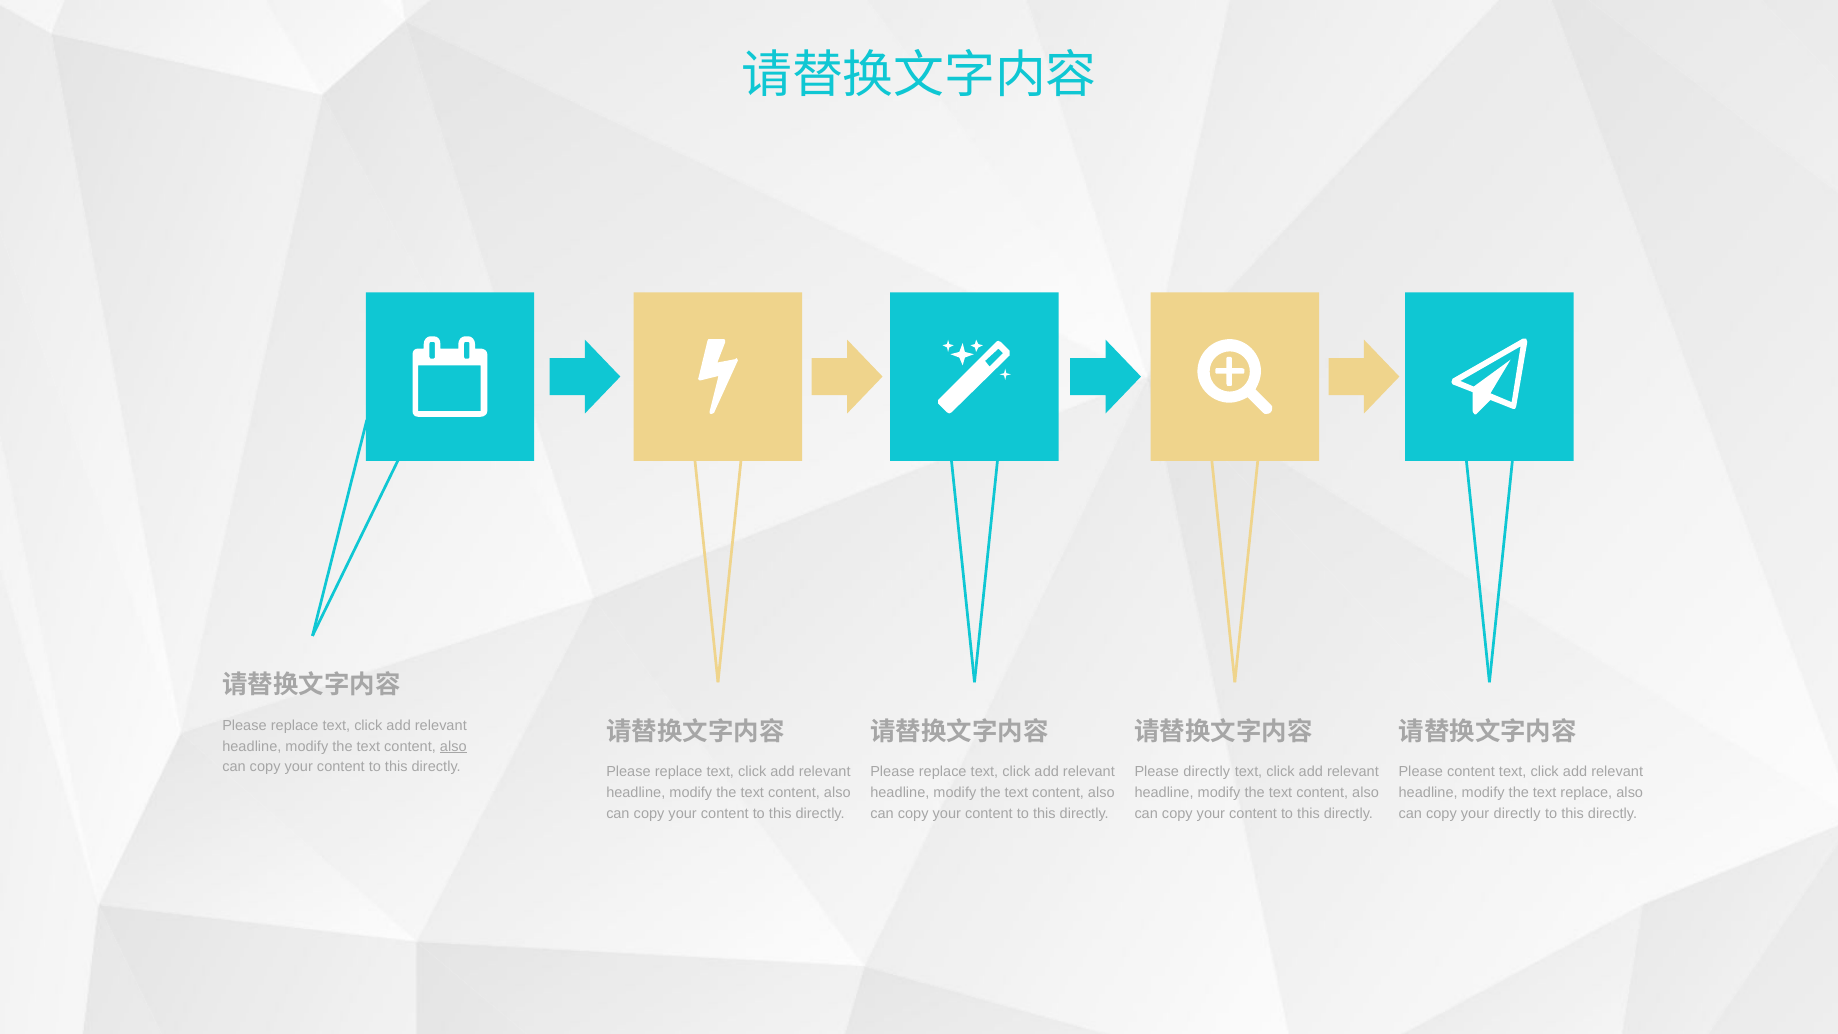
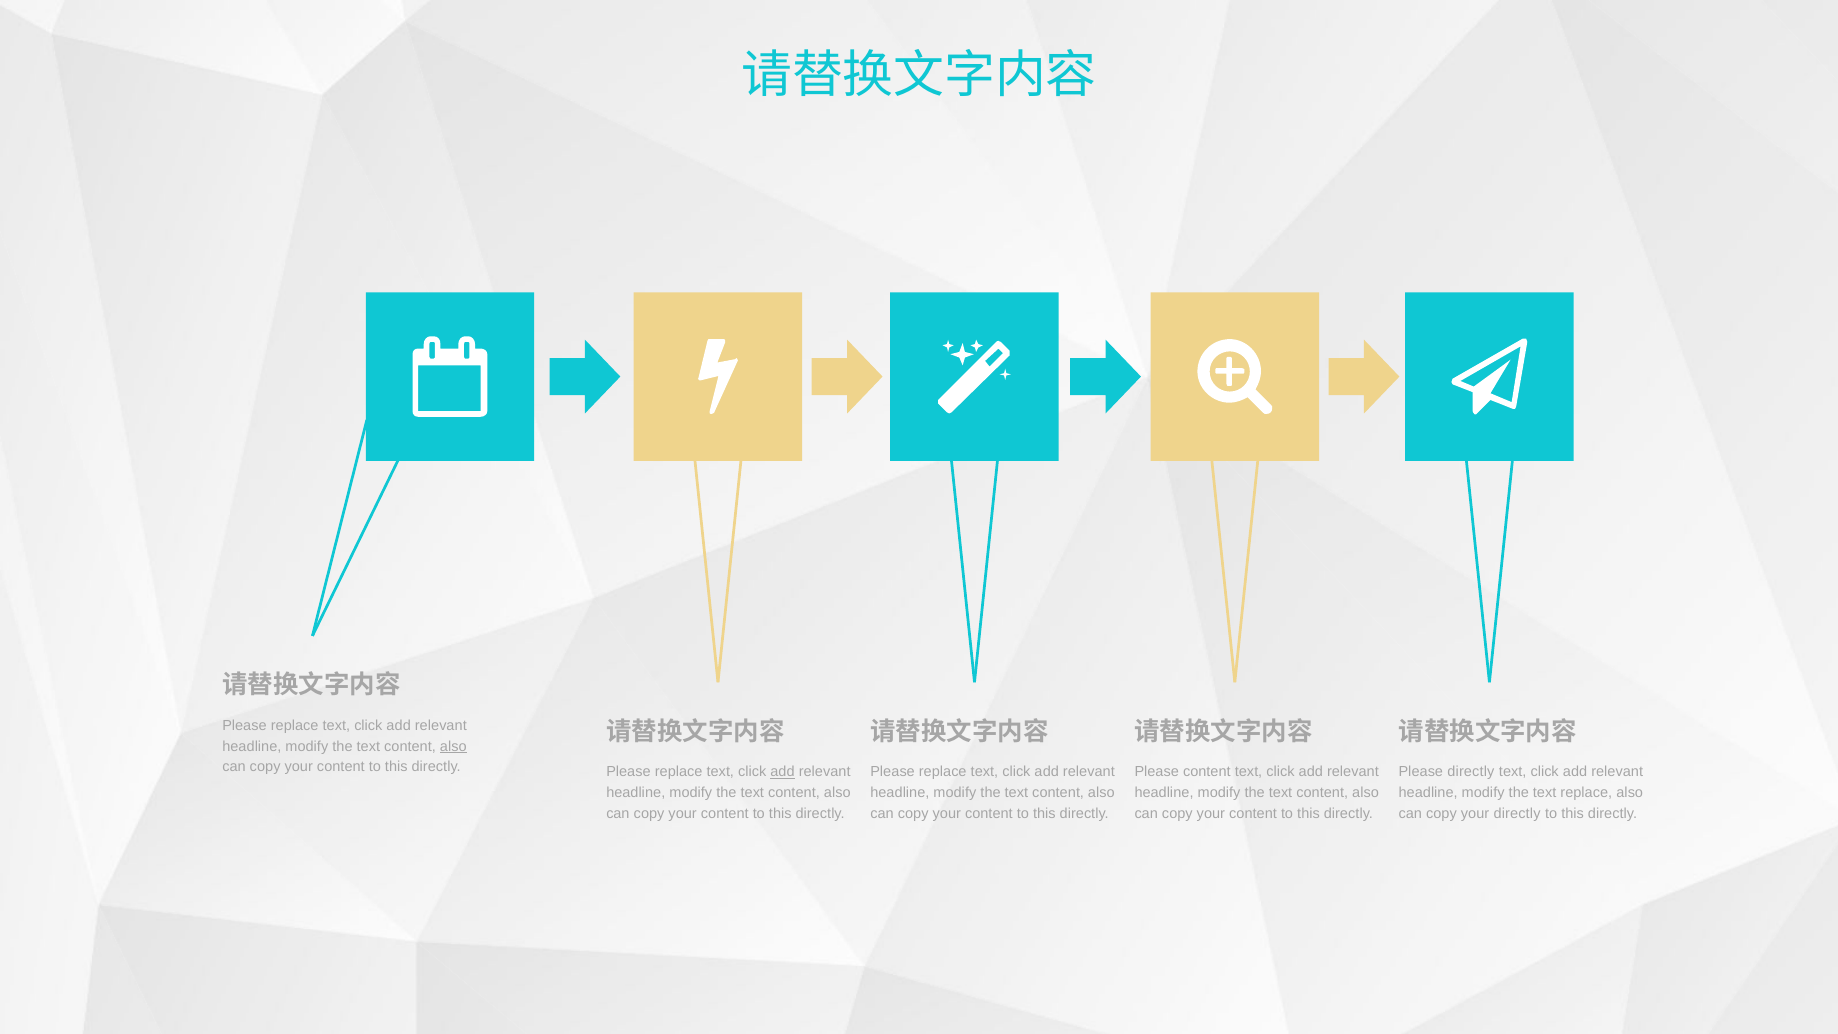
add underline: none -> present (783, 772)
Please directly: directly -> content (1207, 772)
Please content: content -> directly (1471, 772)
